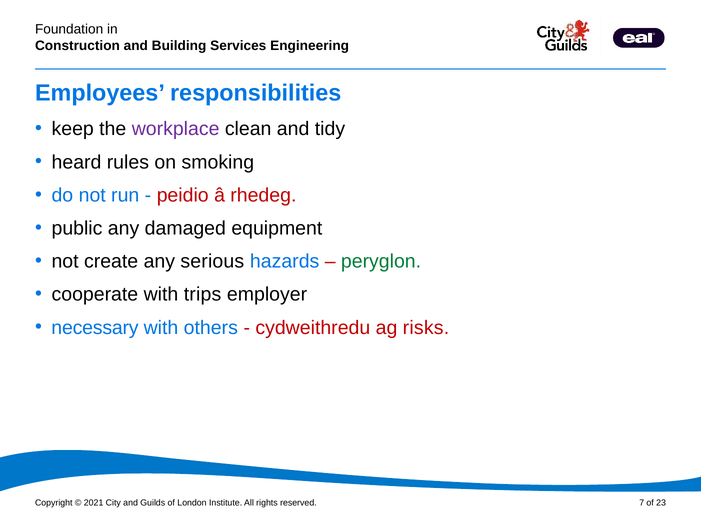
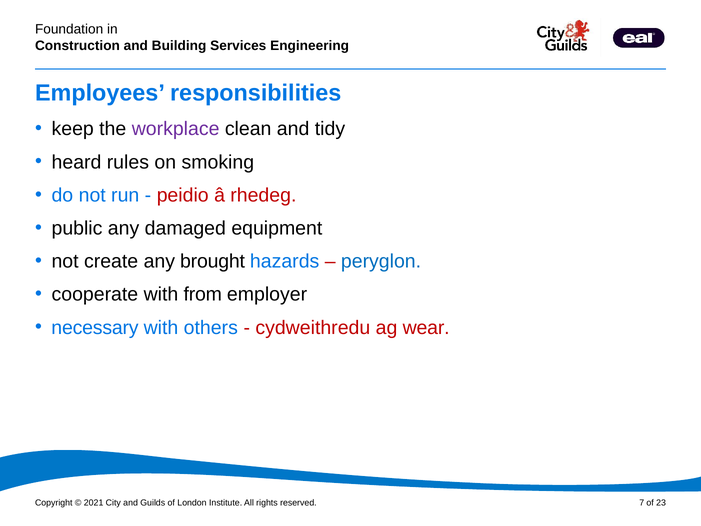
serious: serious -> brought (213, 261)
peryglon colour: green -> blue (381, 261)
trips: trips -> from (203, 294)
risks: risks -> wear (426, 328)
